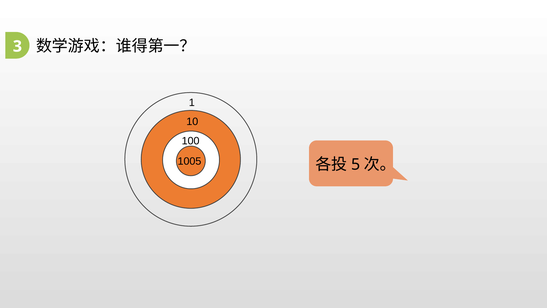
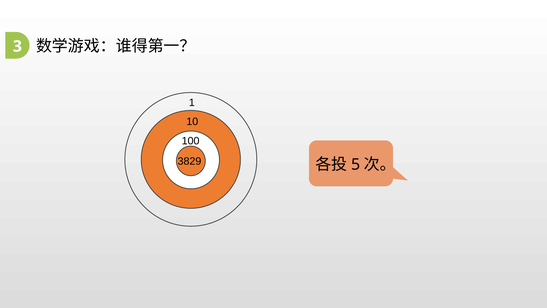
1005: 1005 -> 3829 (189, 161)
